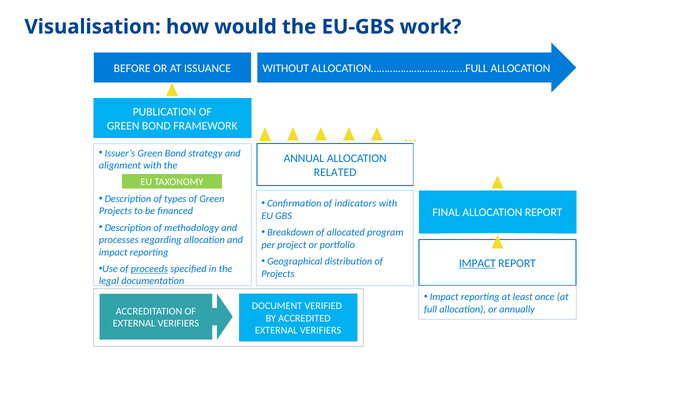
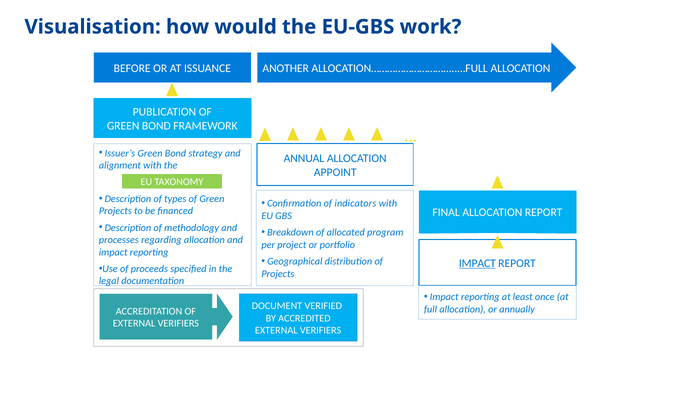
WITHOUT: WITHOUT -> ANOTHER (286, 68)
RELATED: RELATED -> APPOINT (335, 172)
proceeds underline: present -> none (149, 269)
